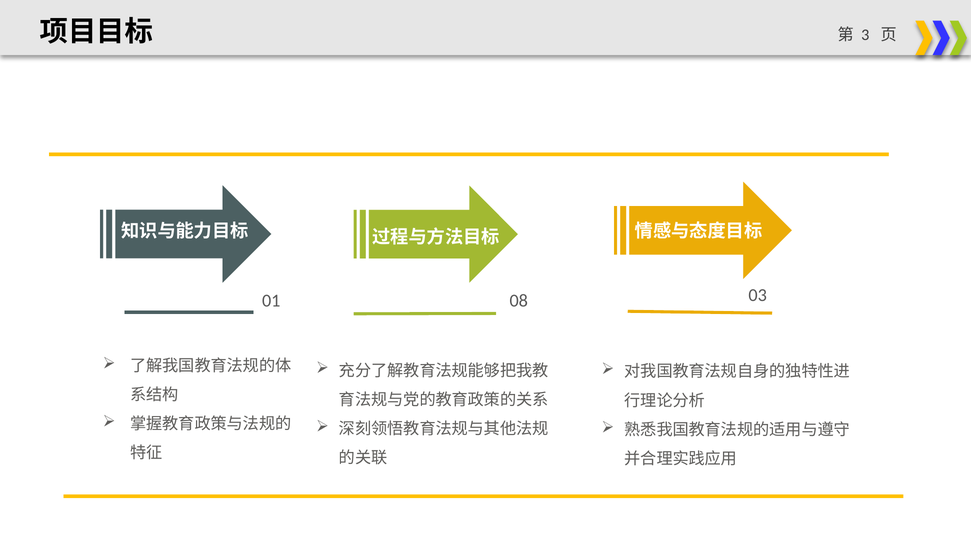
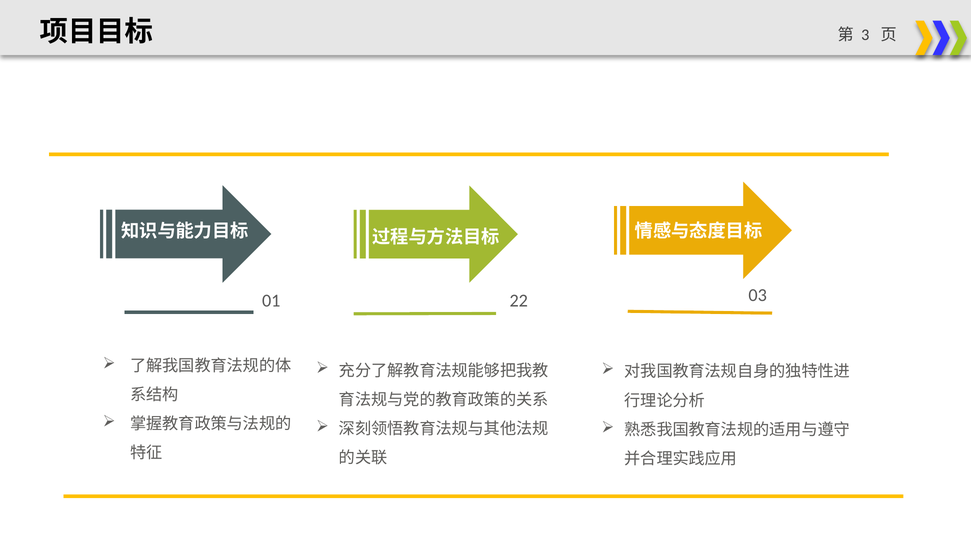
08: 08 -> 22 (519, 301)
